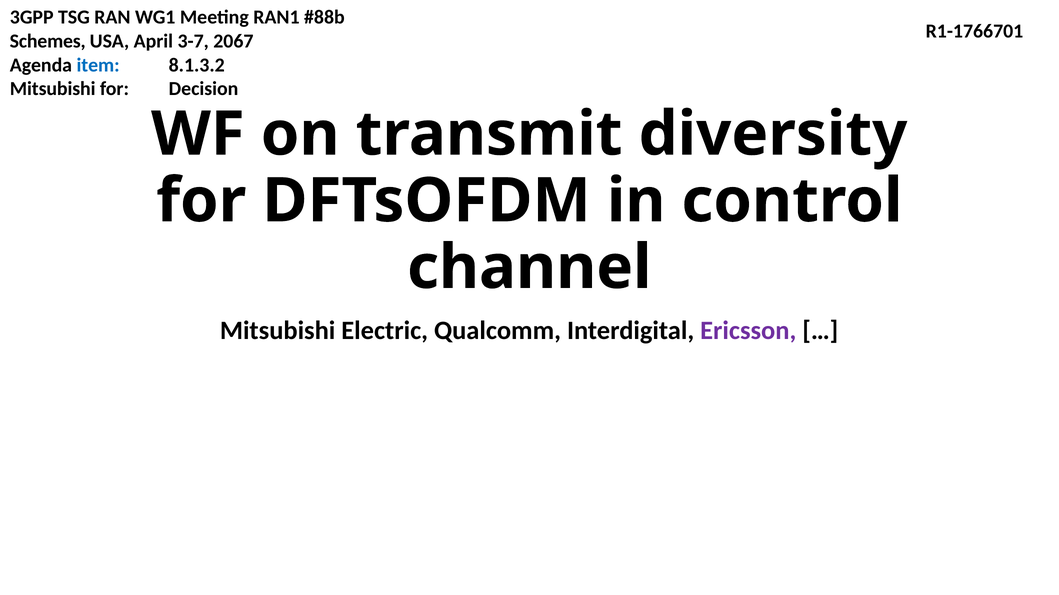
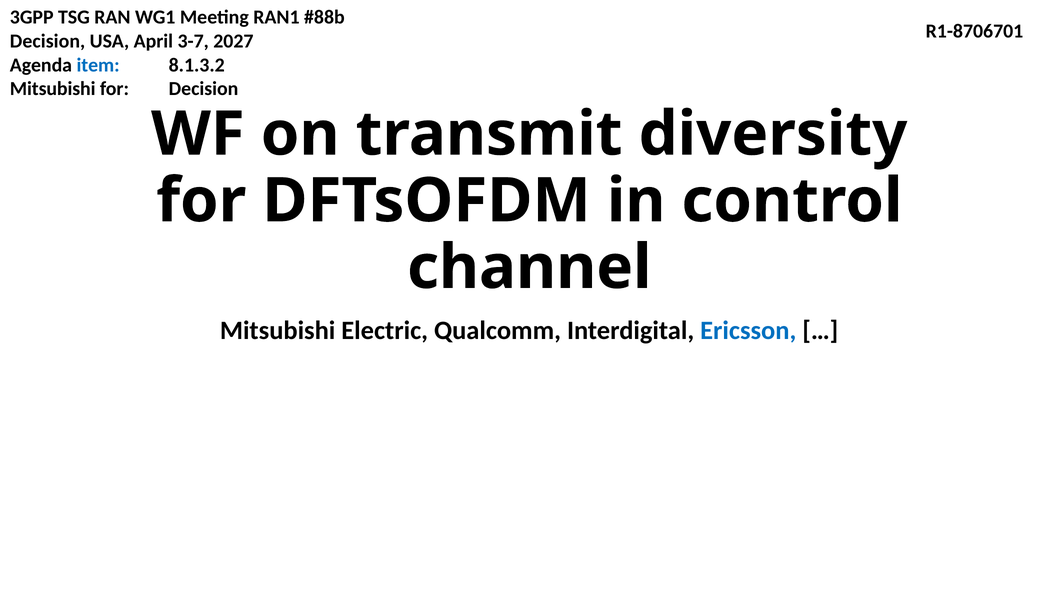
R1-1766701: R1-1766701 -> R1-8706701 (974, 31)
Schemes: Schemes -> Decision (48, 41)
2067: 2067 -> 2027 (233, 41)
Ericsson colour: purple -> blue (748, 331)
